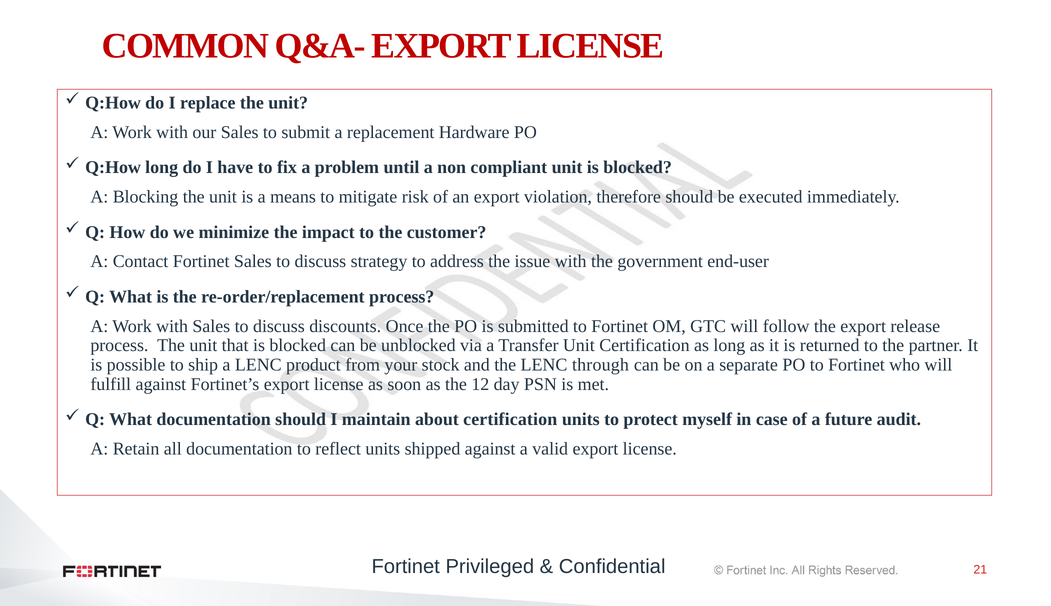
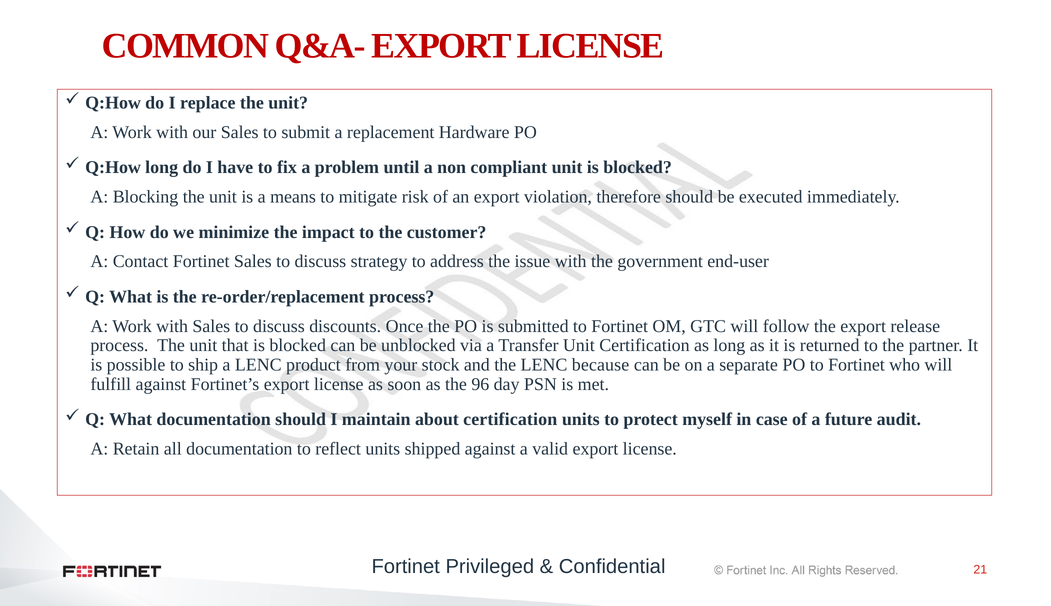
through: through -> because (601, 365)
12: 12 -> 96 (480, 384)
